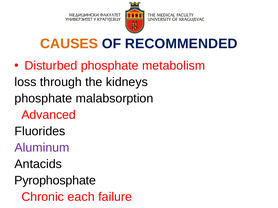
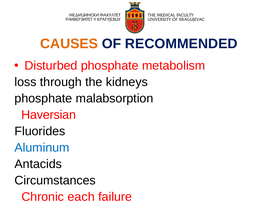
Advanced: Advanced -> Haversian (49, 115)
Aluminum colour: purple -> blue (42, 148)
Pyrophosphate: Pyrophosphate -> Circumstances (55, 181)
